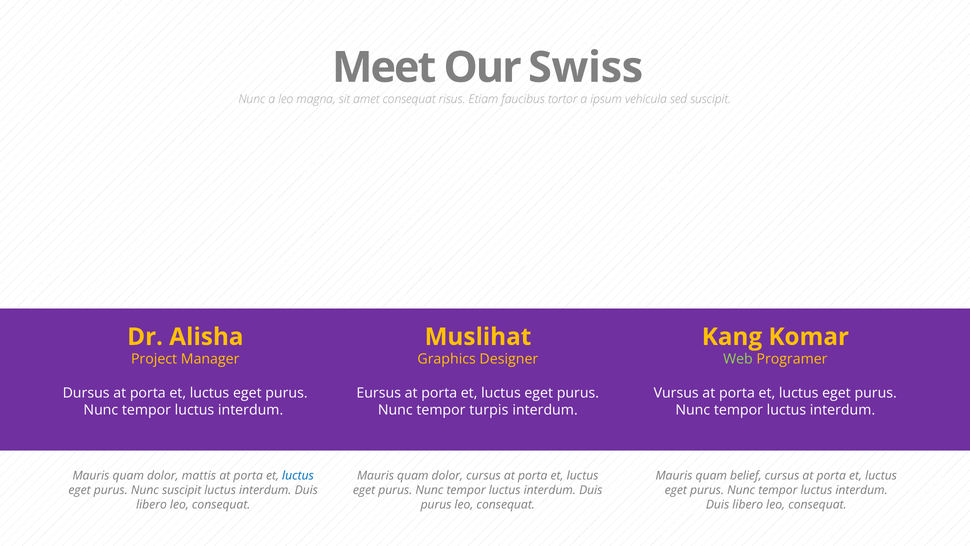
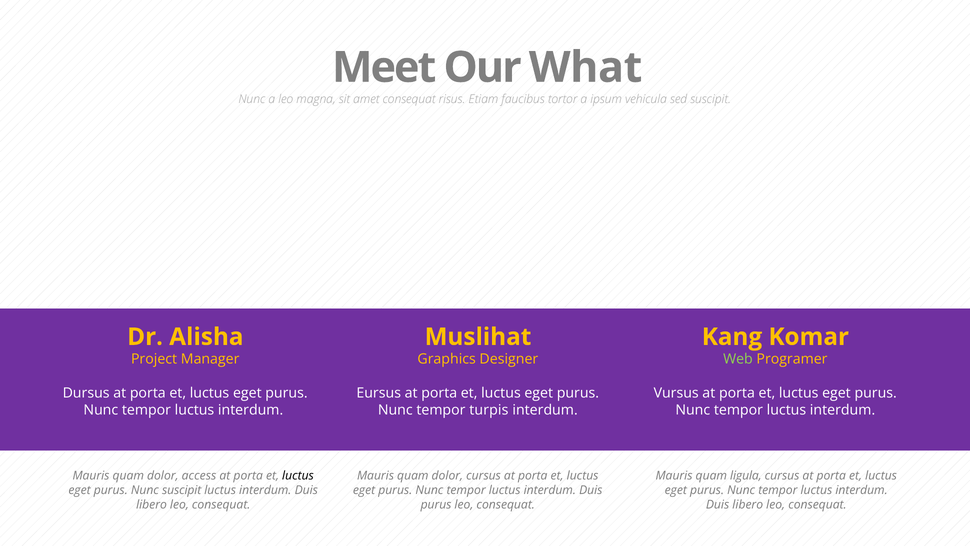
Swiss: Swiss -> What (586, 68)
mattis: mattis -> access (199, 475)
luctus colour: blue -> black (298, 475)
belief: belief -> ligula (746, 475)
